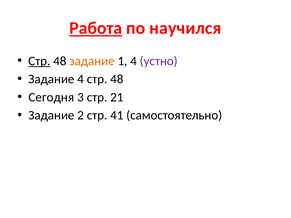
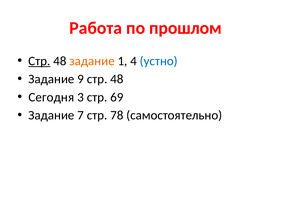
Работа underline: present -> none (96, 28)
научился: научился -> прошлом (185, 28)
устно colour: purple -> blue (159, 61)
Задание 4: 4 -> 9 (81, 79)
21: 21 -> 69 (117, 97)
2: 2 -> 7 (81, 115)
41: 41 -> 78 (117, 115)
